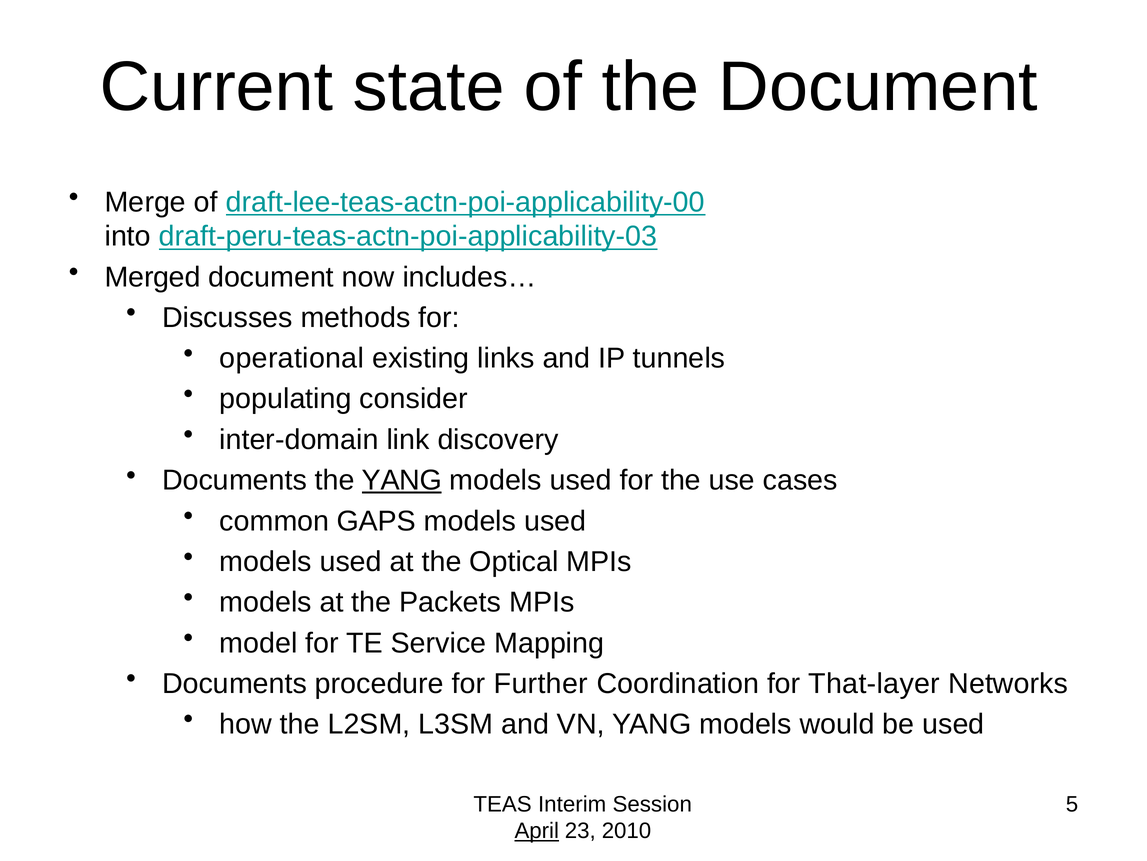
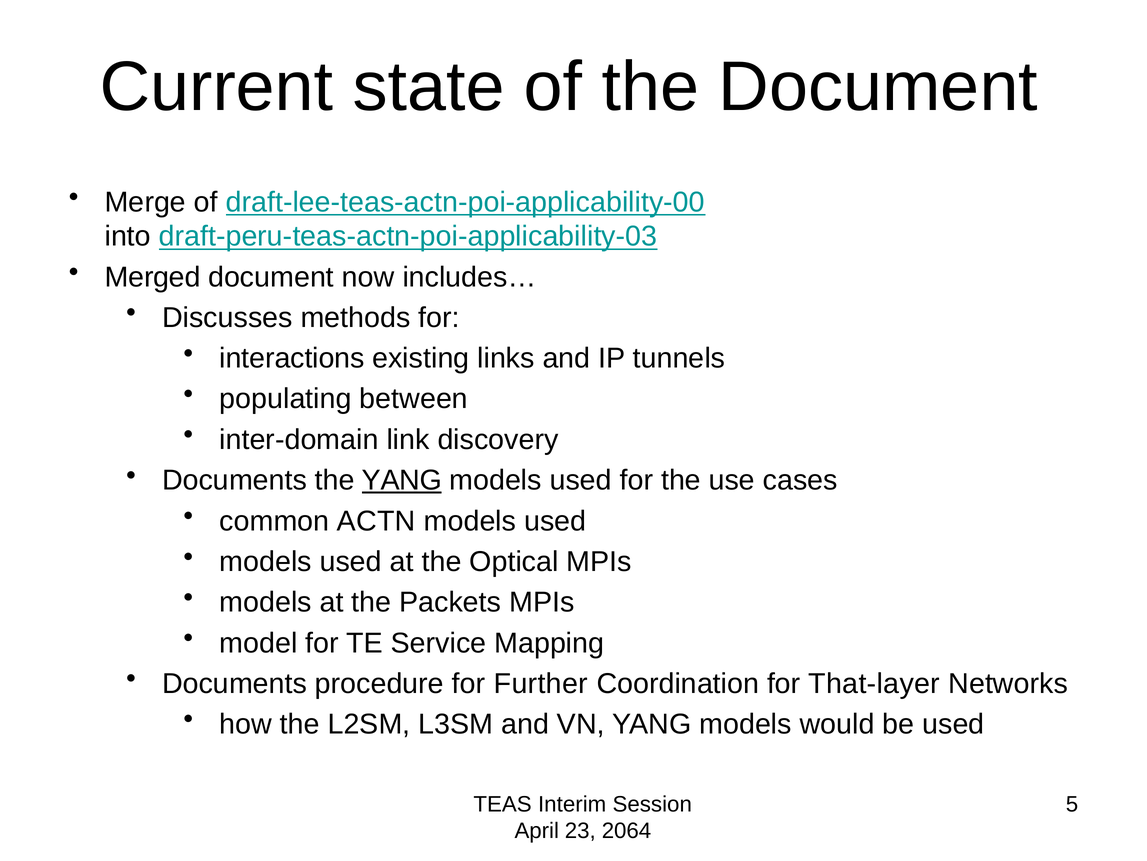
operational: operational -> interactions (292, 358)
consider: consider -> between (414, 398)
GAPS: GAPS -> ACTN (376, 521)
April underline: present -> none (537, 830)
2010: 2010 -> 2064 (627, 830)
